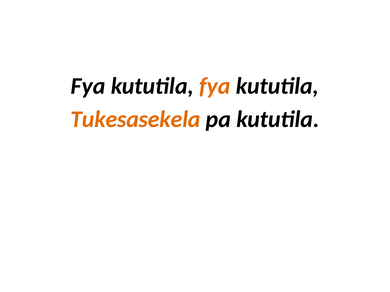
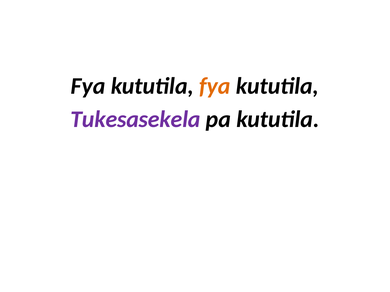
Tukesasekela colour: orange -> purple (135, 120)
